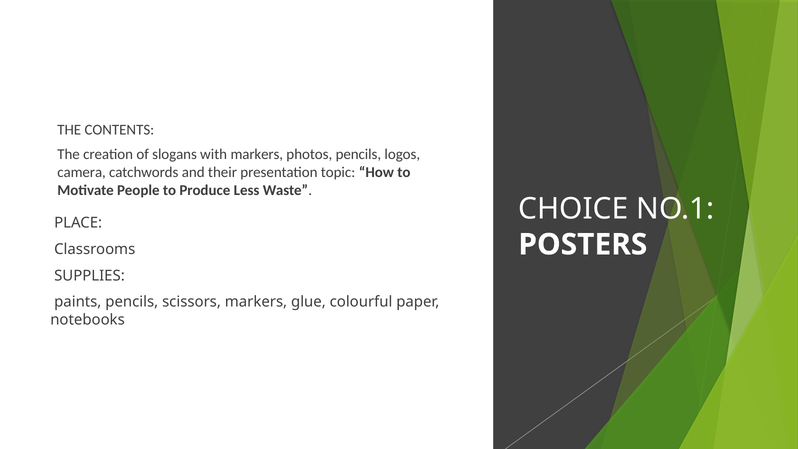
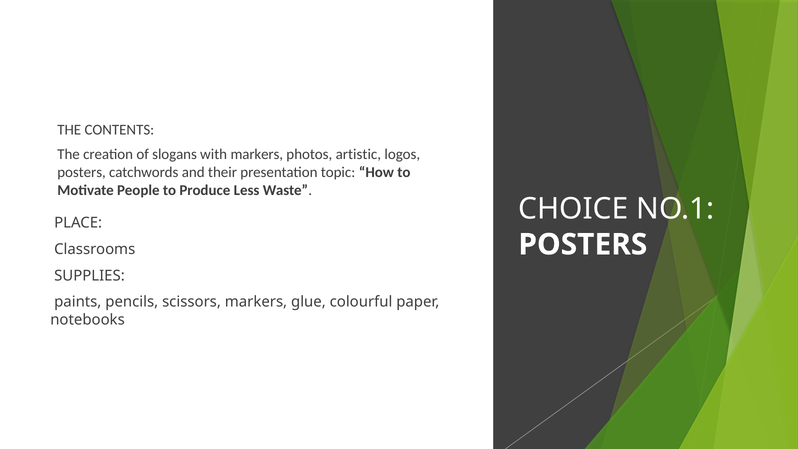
photos pencils: pencils -> artistic (358, 154)
camera: camera -> posters (82, 172)
